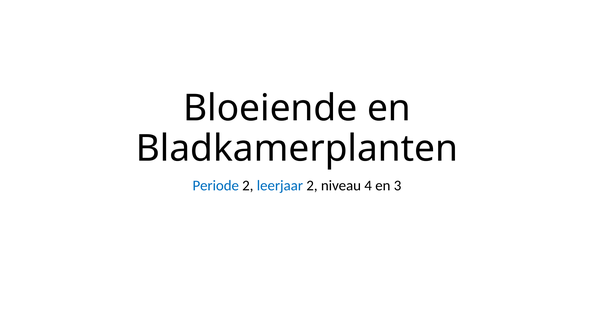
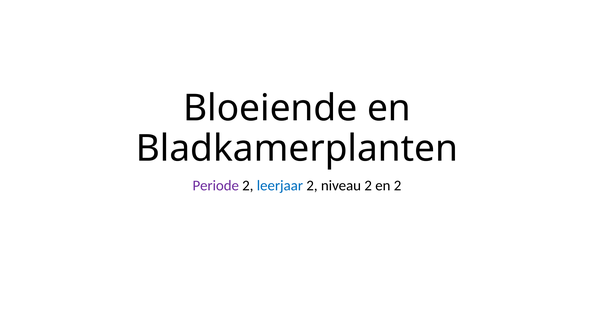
Periode colour: blue -> purple (216, 186)
niveau 4: 4 -> 2 (368, 186)
en 3: 3 -> 2 (398, 186)
